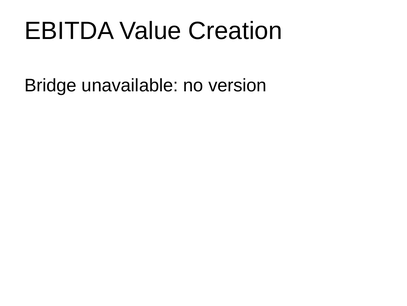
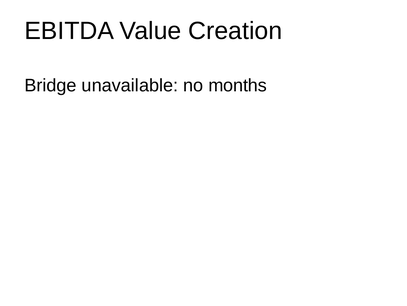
version: version -> months (238, 85)
